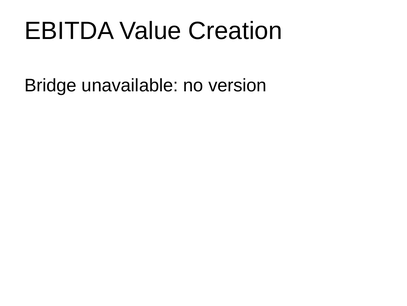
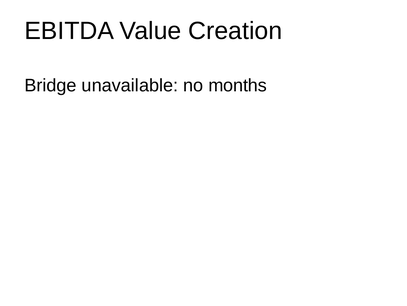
version: version -> months (238, 85)
